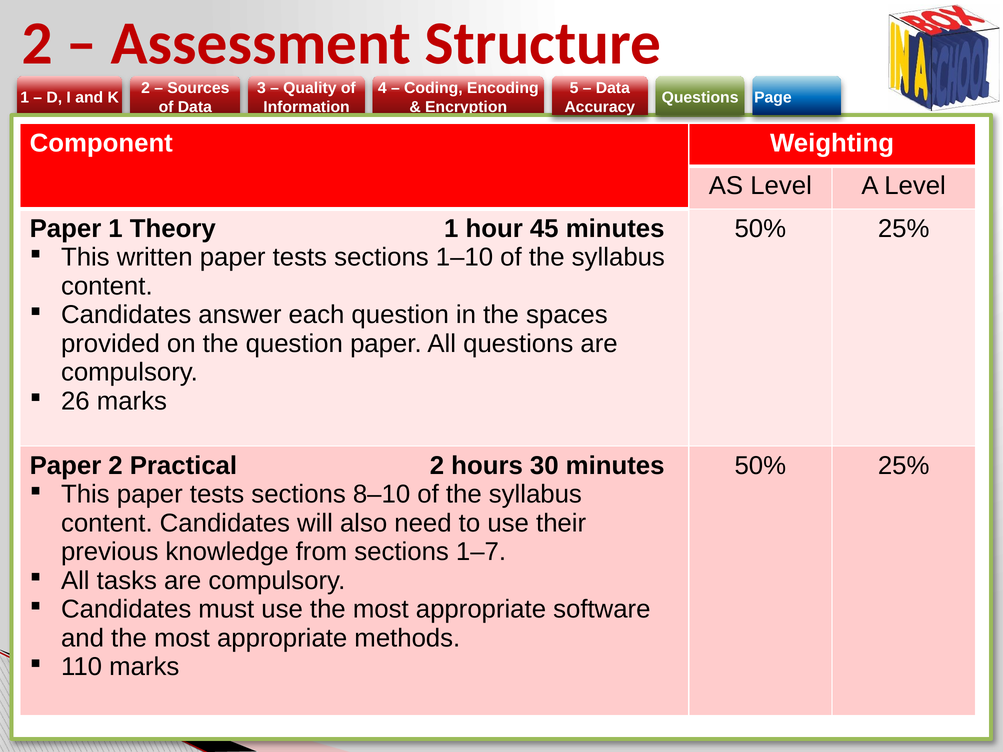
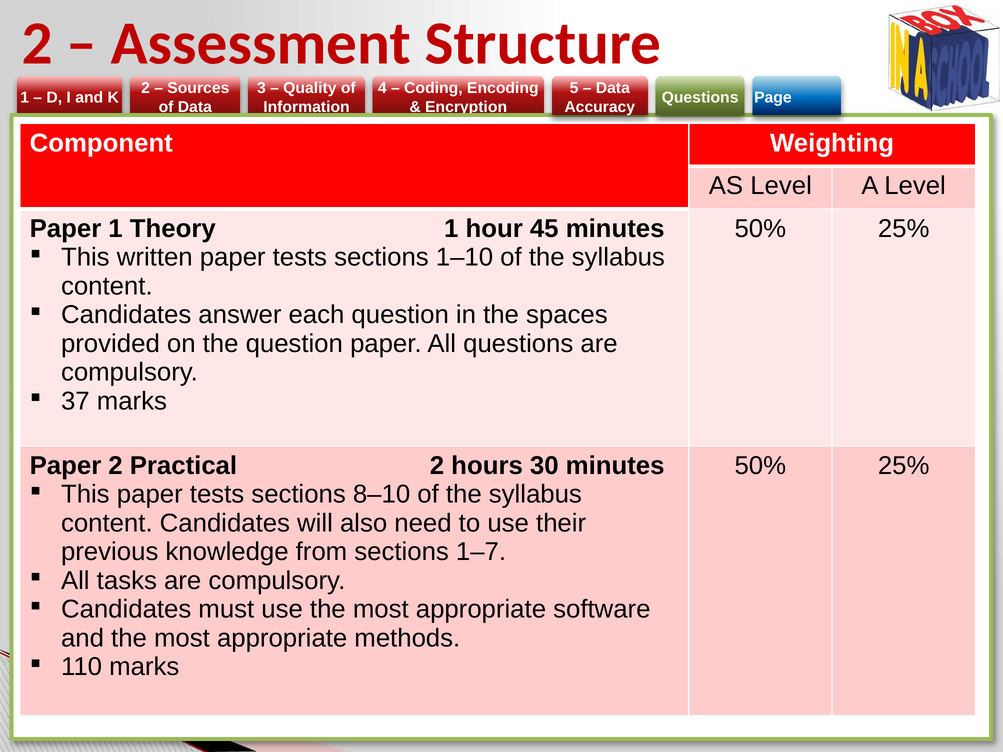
26: 26 -> 37 (75, 401)
